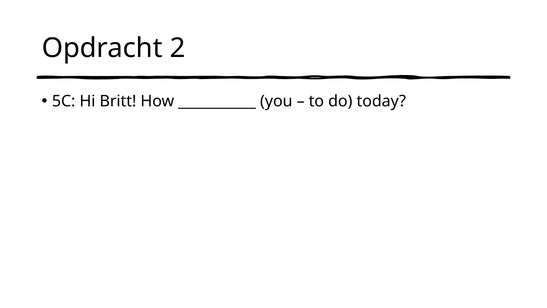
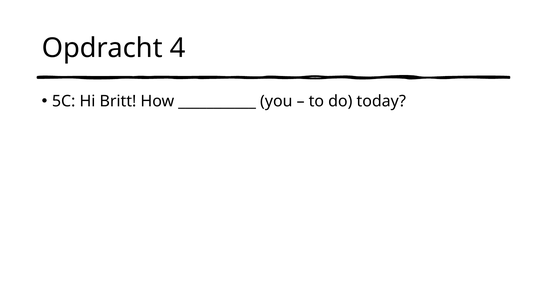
2: 2 -> 4 (178, 48)
